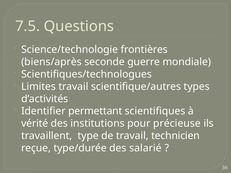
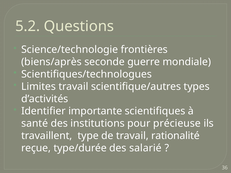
7.5: 7.5 -> 5.2 (28, 26)
permettant: permettant -> importante (95, 111)
vérité: vérité -> santé (35, 124)
technicien: technicien -> rationalité (175, 136)
